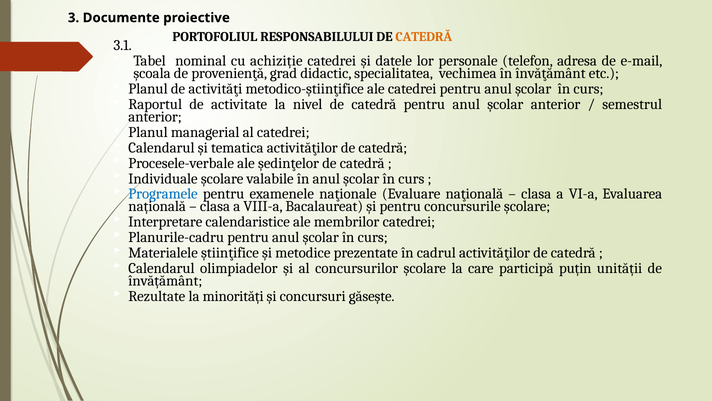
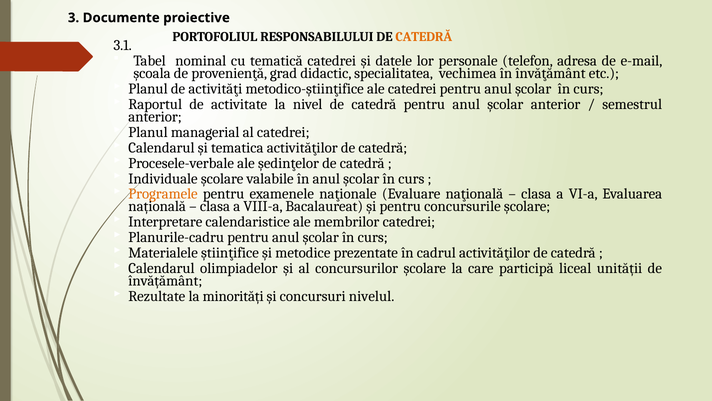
achiziție: achiziție -> tematică (276, 61)
Programele colour: blue -> orange (163, 194)
puțin: puțin -> liceal (575, 268)
găseşte: găseşte -> nivelul (372, 296)
